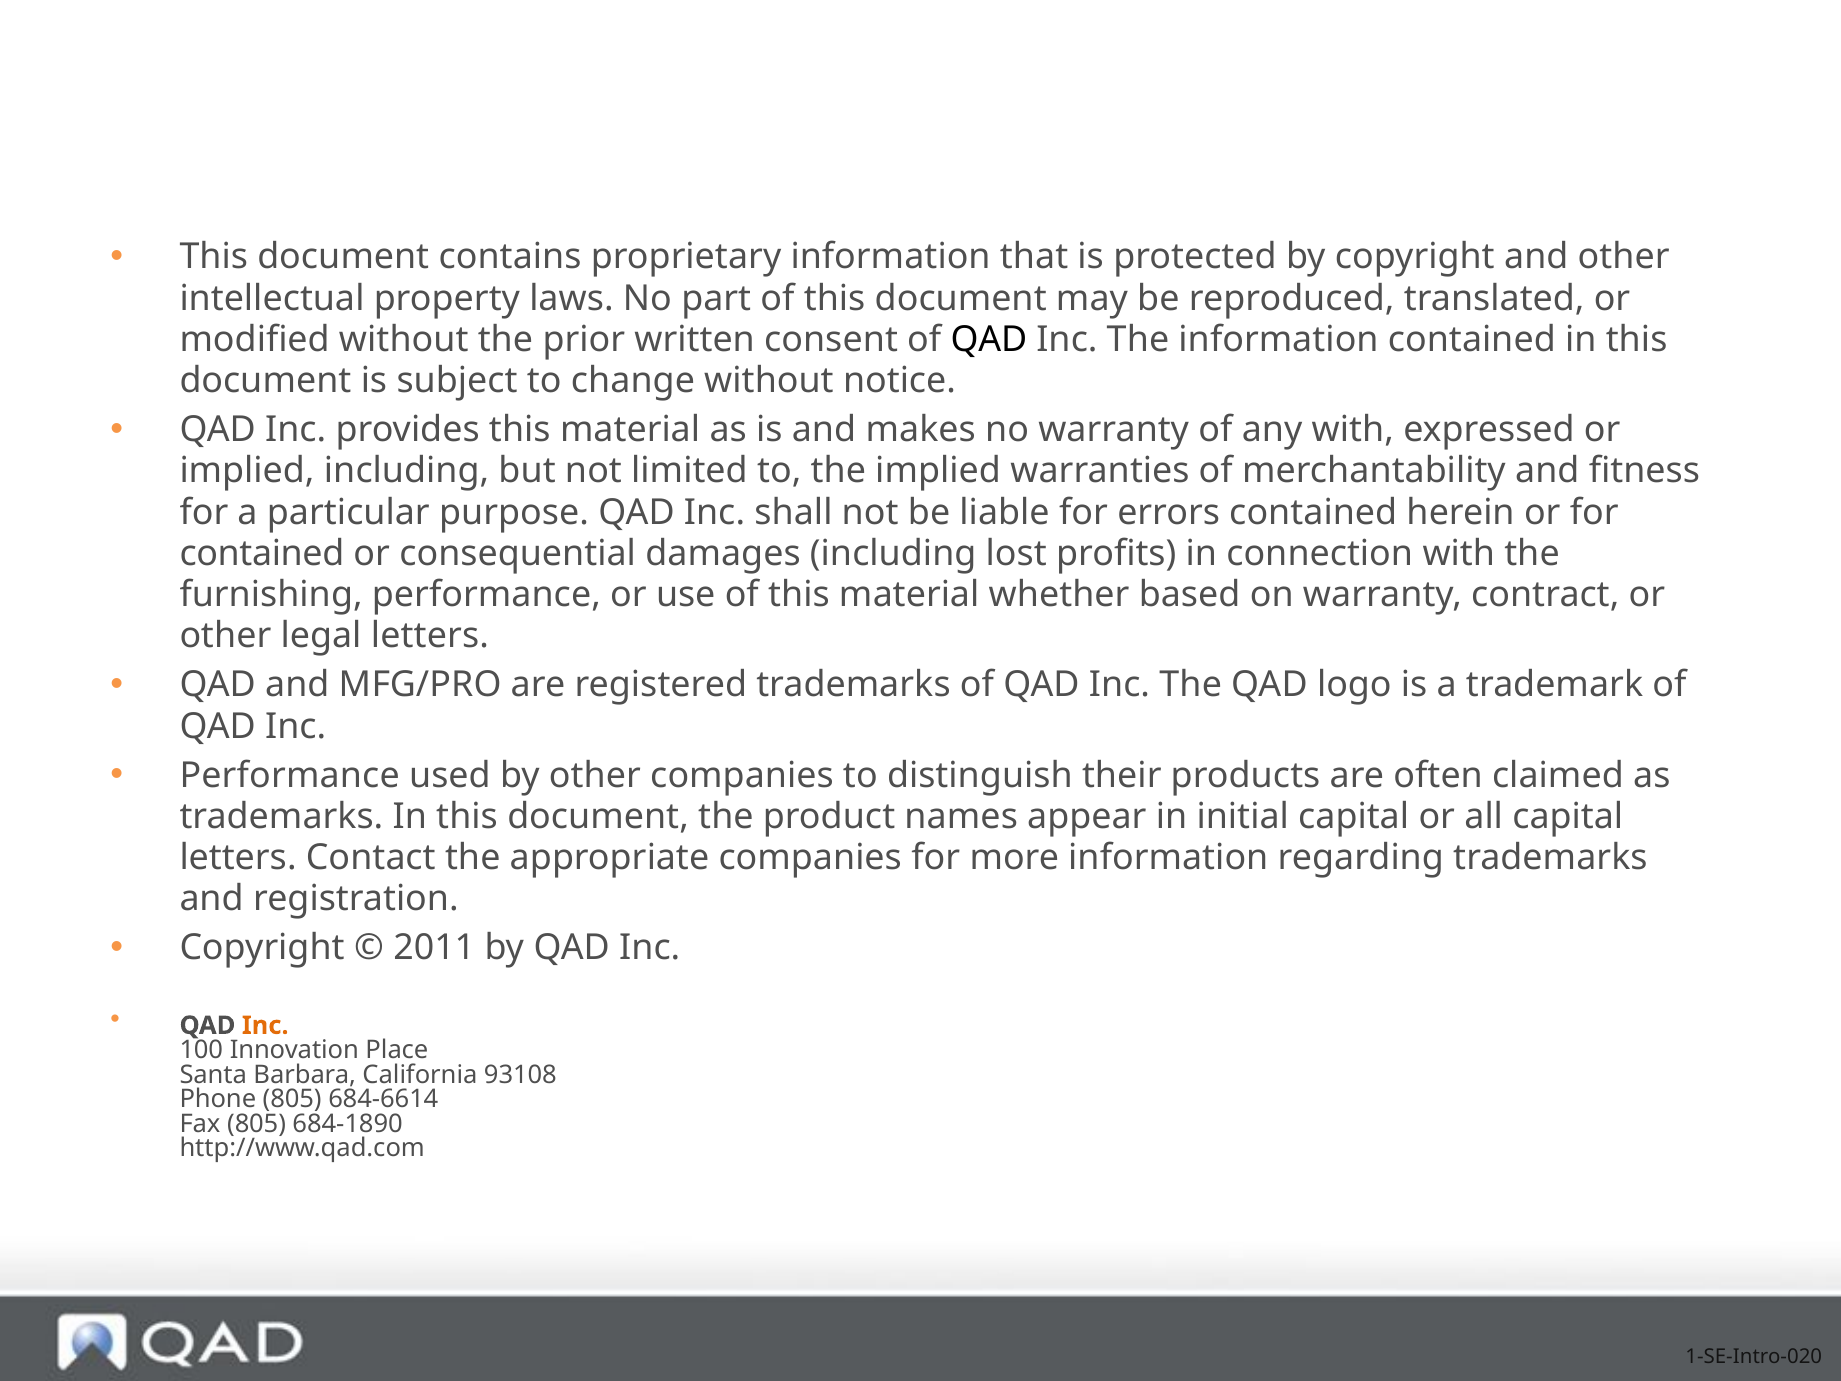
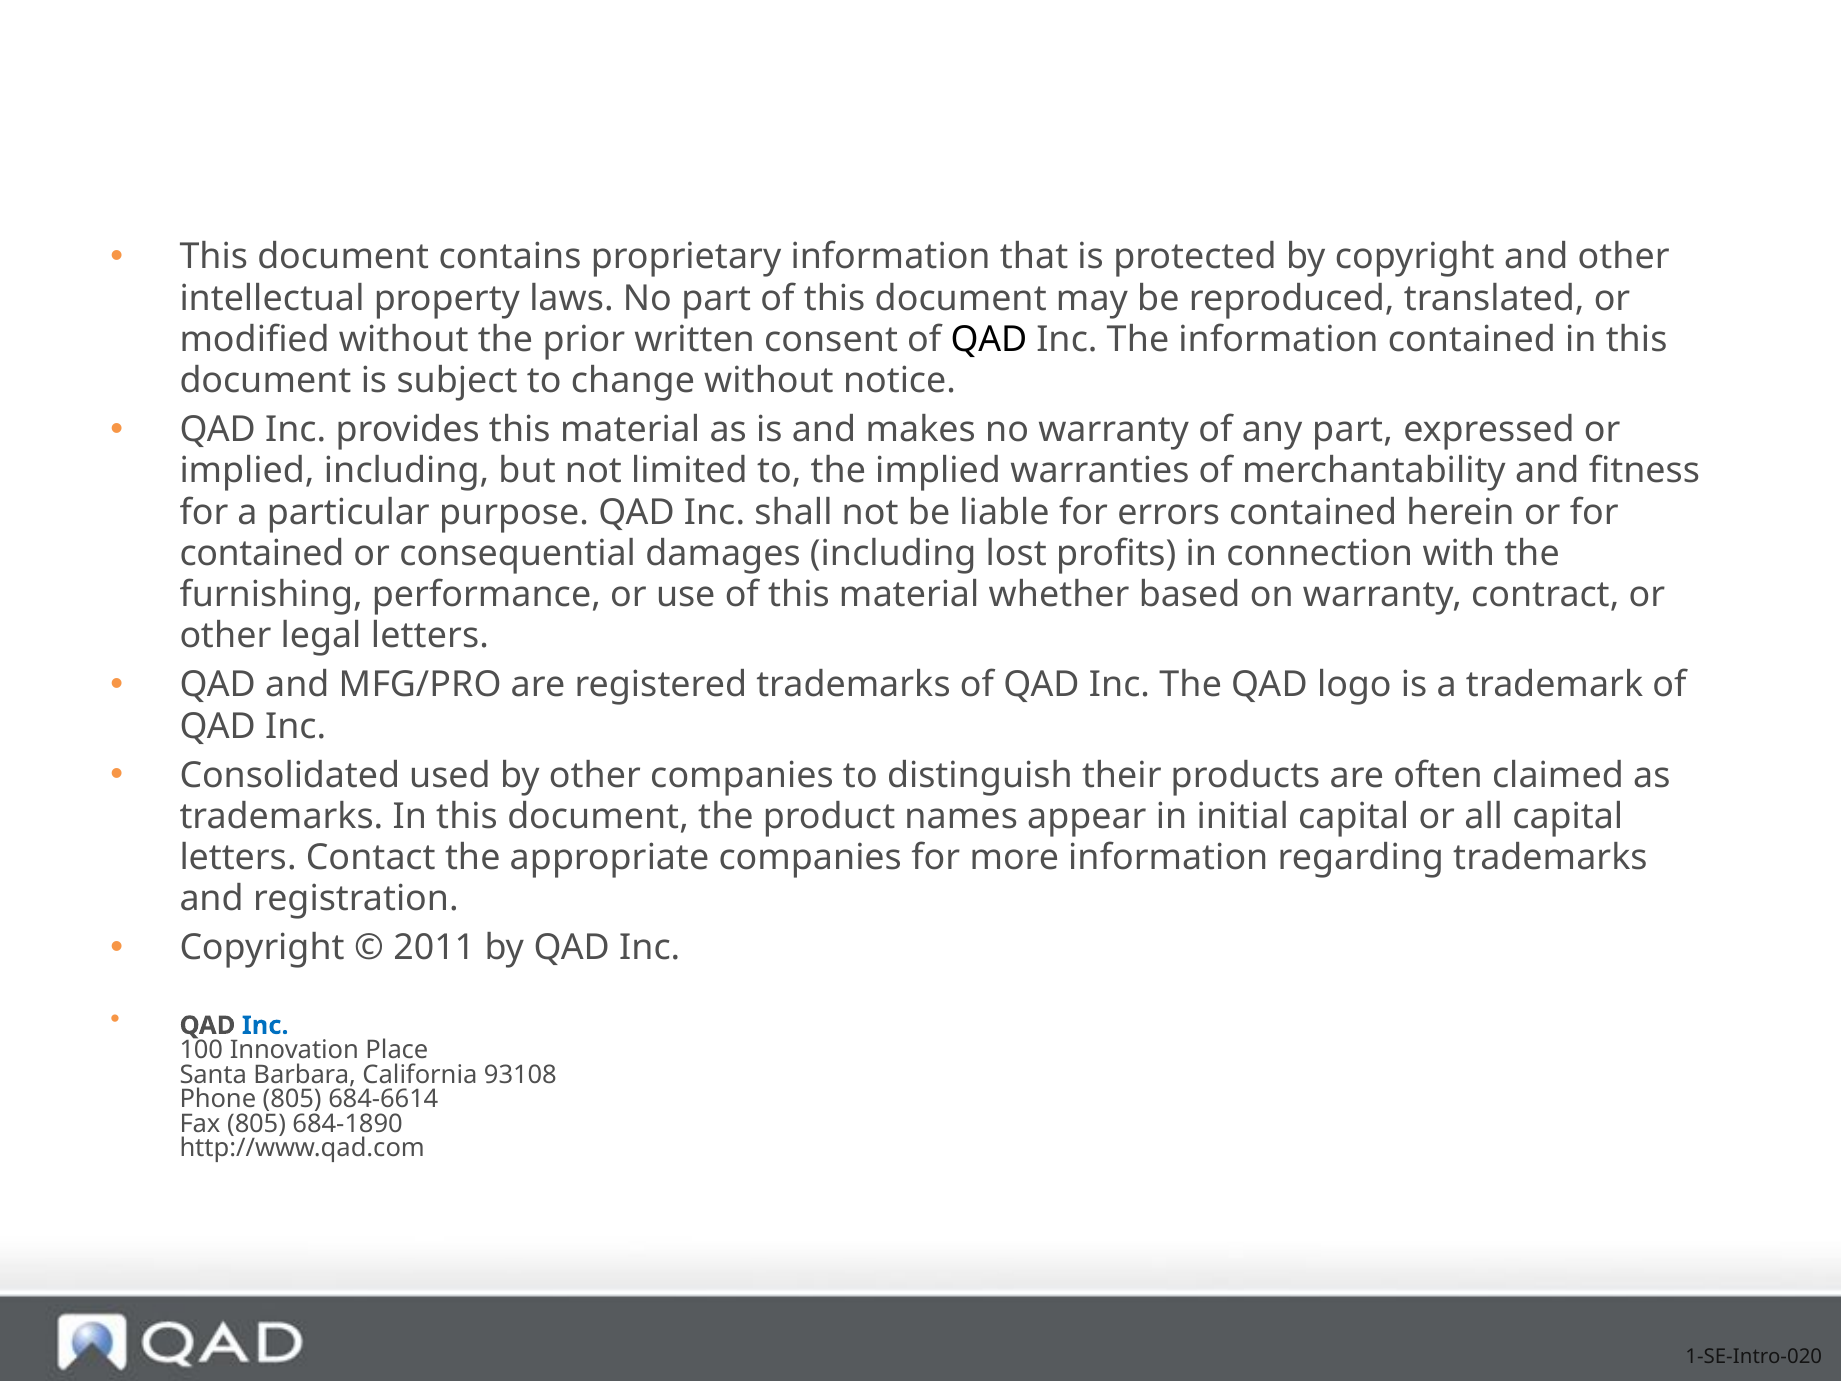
any with: with -> part (1353, 430)
Performance: Performance -> Consolidated (290, 775)
Inc colour: orange -> blue (265, 1025)
